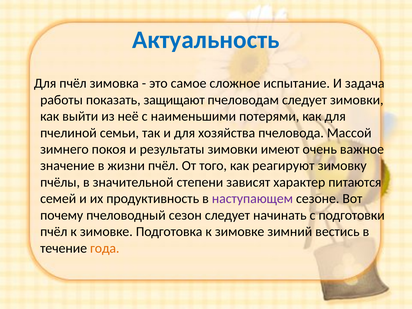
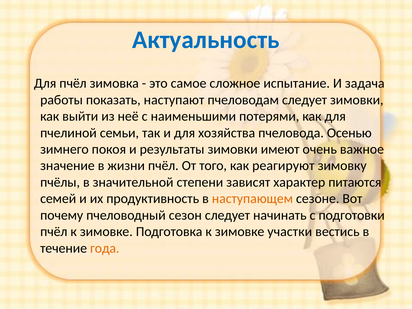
защищают: защищают -> наступают (174, 100)
Массой: Массой -> Осенью (349, 133)
наступающем colour: purple -> orange (252, 199)
зимний: зимний -> участки (290, 232)
